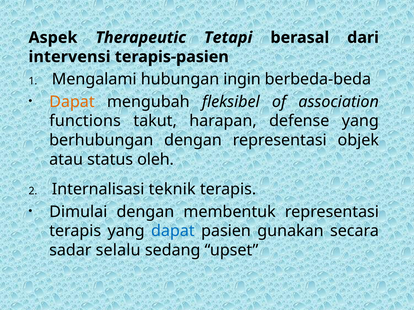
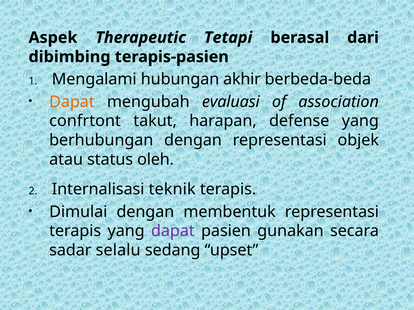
intervensi: intervensi -> dibimbing (70, 57)
ingin: ingin -> akhir (242, 79)
fleksibel: fleksibel -> evaluasi (231, 102)
functions: functions -> confrtont (85, 121)
dapat colour: blue -> purple (173, 231)
